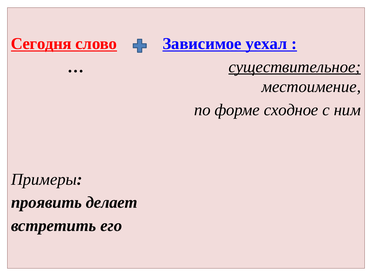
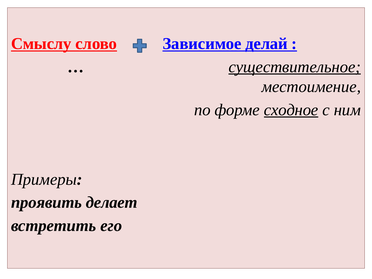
Сегодня: Сегодня -> Смыслу (41, 44)
уехал: уехал -> делай (266, 44)
сходное underline: none -> present (291, 110)
